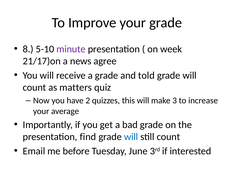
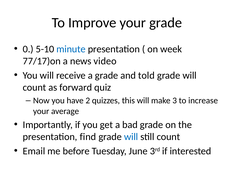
8: 8 -> 0 (28, 49)
minute colour: purple -> blue (71, 49)
21/17)on: 21/17)on -> 77/17)on (42, 61)
agree: agree -> video (105, 61)
matters: matters -> forward (76, 87)
